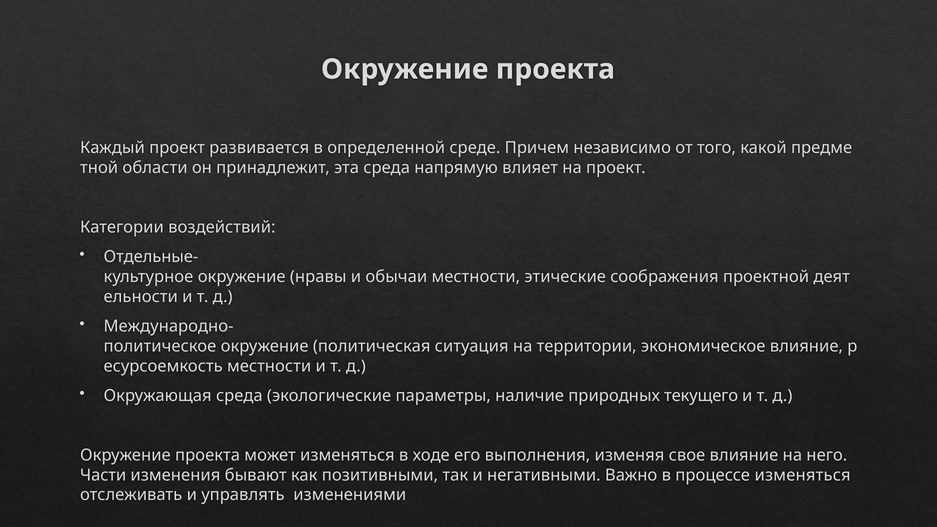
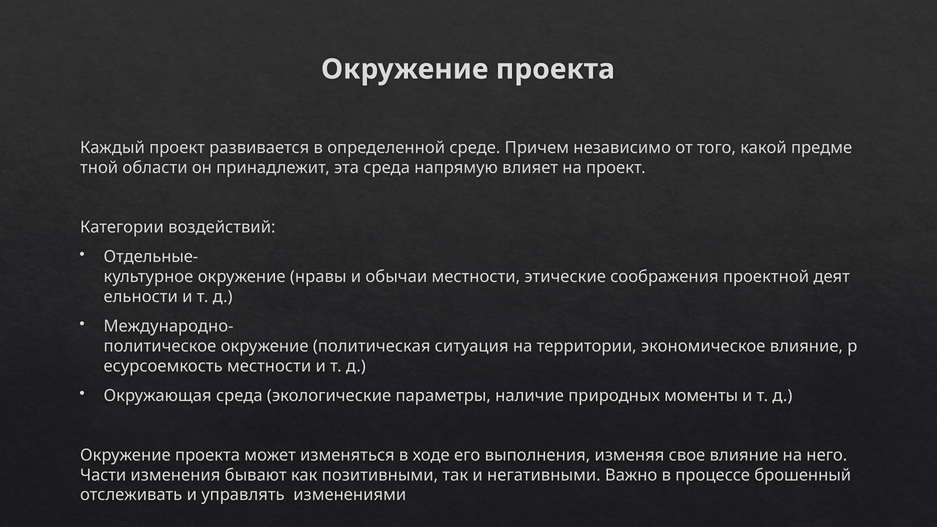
текущего: текущего -> моменты (701, 396)
процессе изменяться: изменяться -> брошенный (803, 475)
